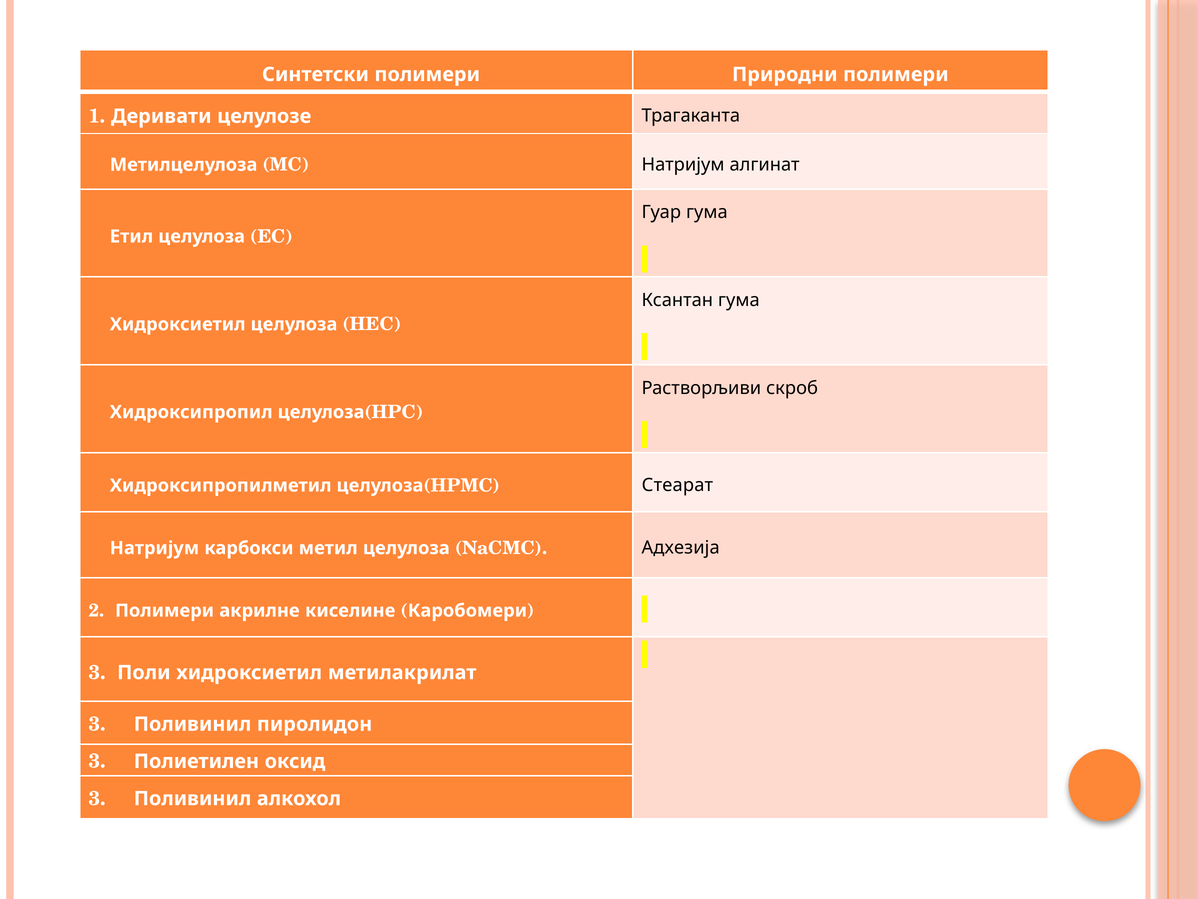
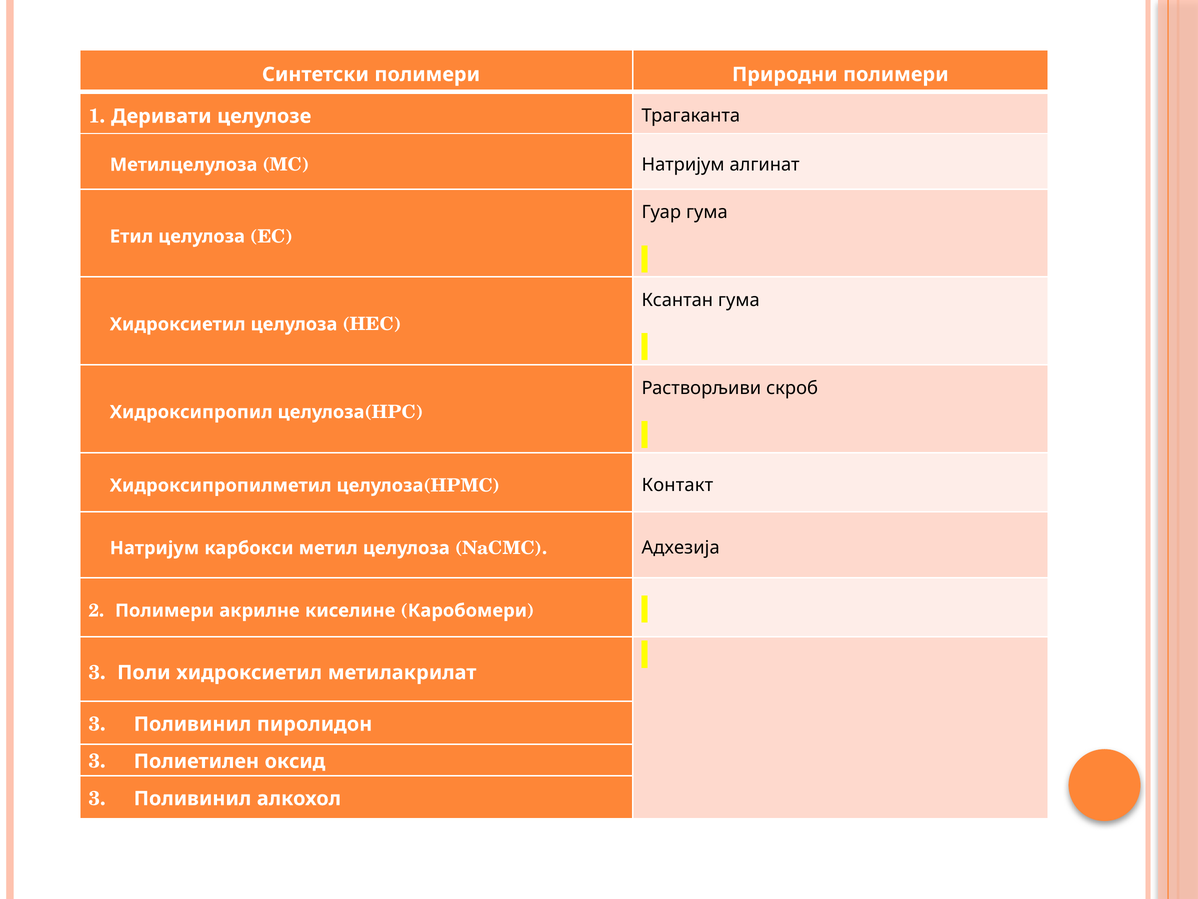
Стеарат: Стеарат -> Контакт (677, 485)
